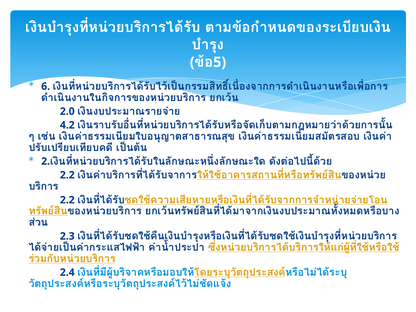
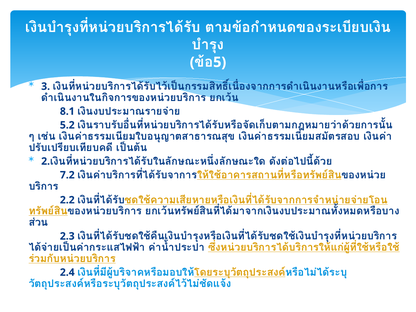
6: 6 -> 3 (46, 86)
2.0: 2.0 -> 8.1 (67, 111)
4.2: 4.2 -> 5.2 (67, 125)
2.2: 2.2 -> 7.2 (67, 175)
